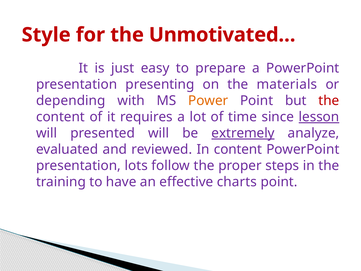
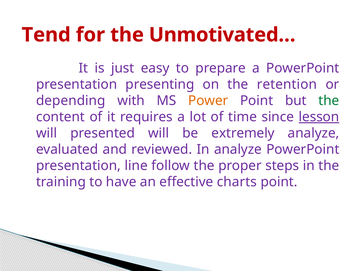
Style: Style -> Tend (46, 35)
materials: materials -> retention (287, 84)
the colour: red -> green (329, 101)
extremely underline: present -> none (243, 133)
In content: content -> analyze (238, 149)
lots: lots -> line (136, 166)
